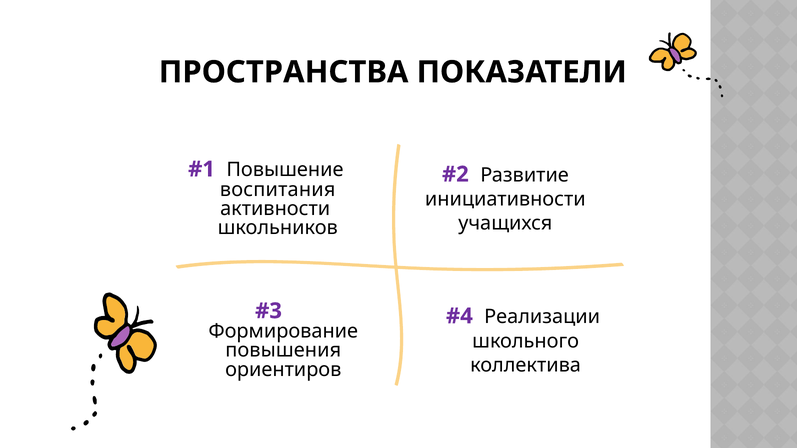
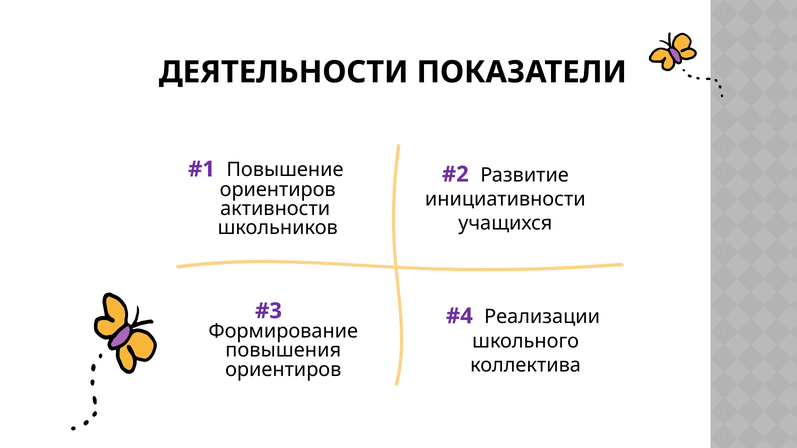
ПРОСТРАНСТВА: ПРОСТРАНСТВА -> ДЕЯТЕЛЬНОСТИ (284, 72)
воспитания: воспитания -> ориентиров (278, 190)
